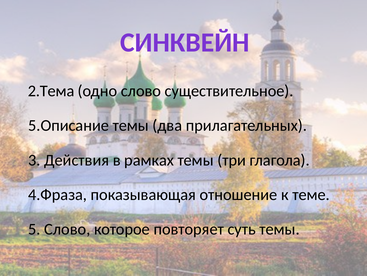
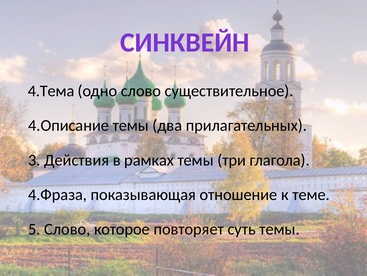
2.Тема: 2.Тема -> 4.Тема (51, 91)
5.Описание: 5.Описание -> 4.Описание (69, 125)
